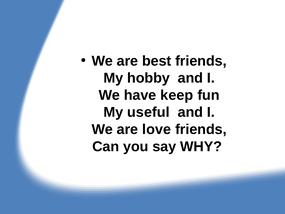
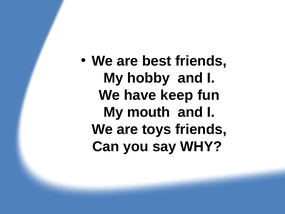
useful: useful -> mouth (149, 112)
love: love -> toys (157, 129)
